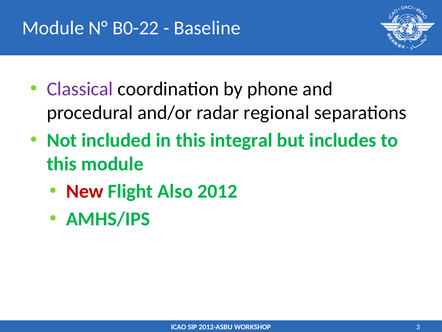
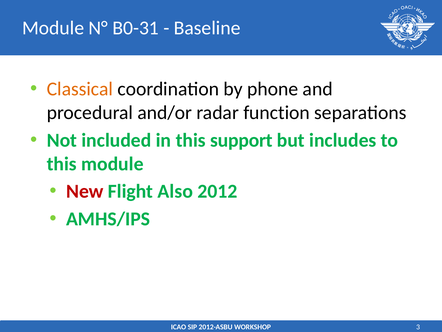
B0-22: B0-22 -> B0-31 (136, 28)
Classical colour: purple -> orange (80, 89)
regional: regional -> function (277, 113)
integral: integral -> support (241, 140)
